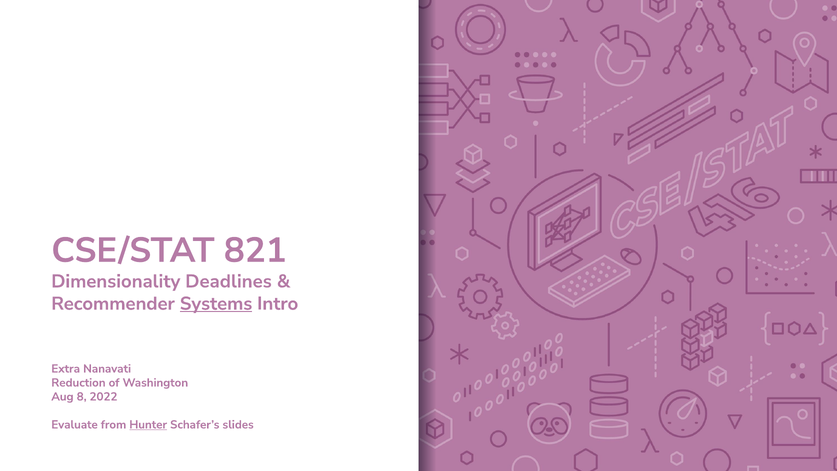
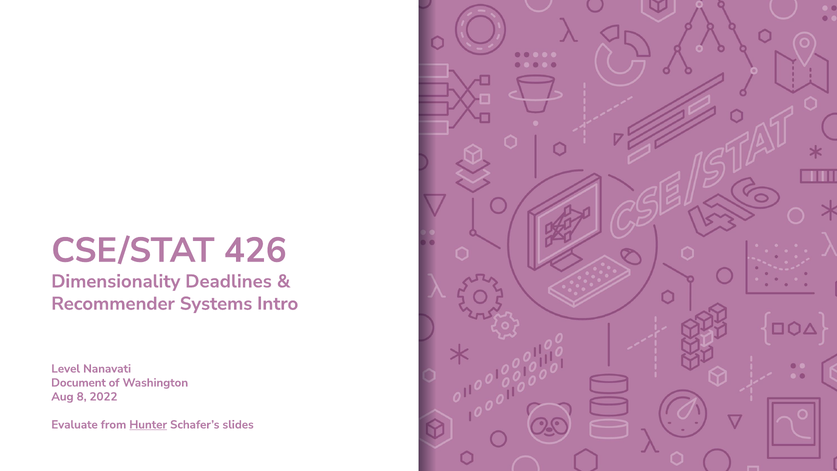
821: 821 -> 426 (255, 250)
Systems underline: present -> none (216, 303)
Extra: Extra -> Level (66, 369)
Reduction: Reduction -> Document (78, 383)
